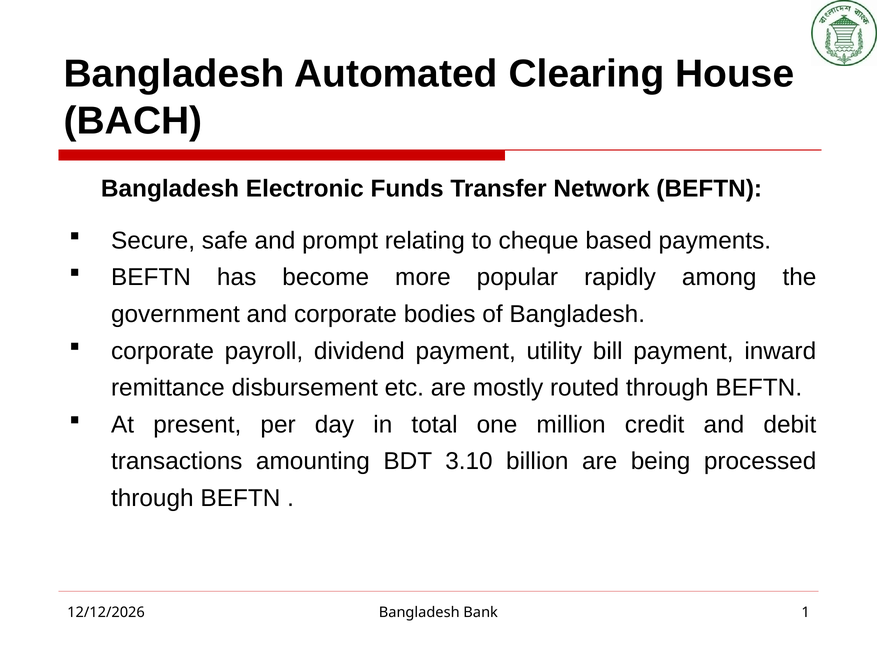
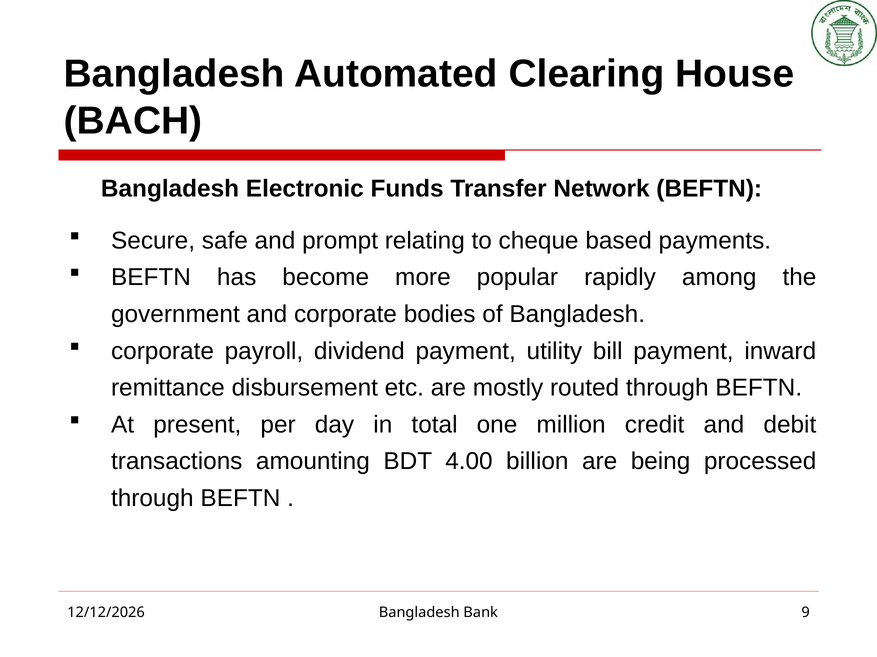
3.10: 3.10 -> 4.00 (469, 462)
1: 1 -> 9 (806, 613)
